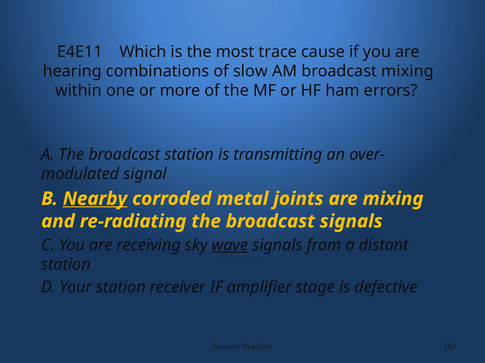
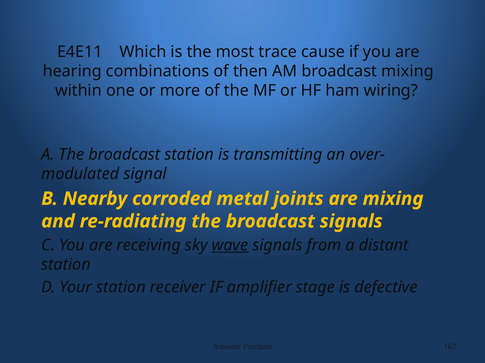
slow: slow -> then (251, 71)
errors: errors -> wiring (391, 91)
Nearby underline: present -> none (95, 199)
